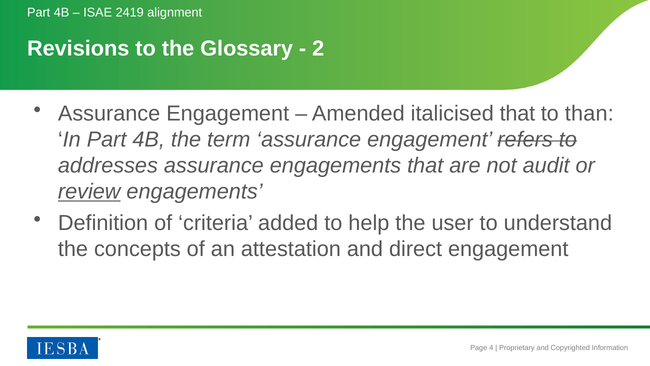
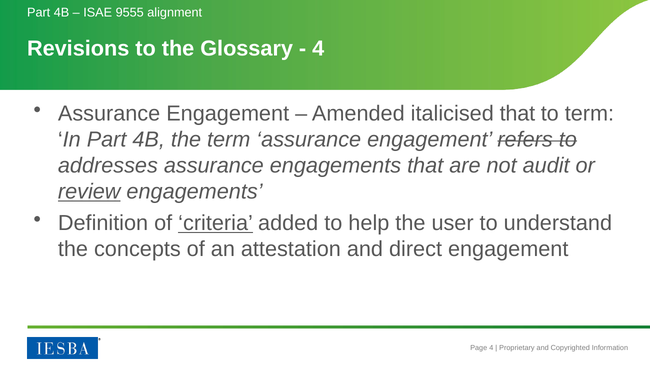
2419: 2419 -> 9555 (130, 13)
2: 2 -> 4 (318, 49)
to than: than -> term (589, 113)
criteria underline: none -> present (216, 223)
